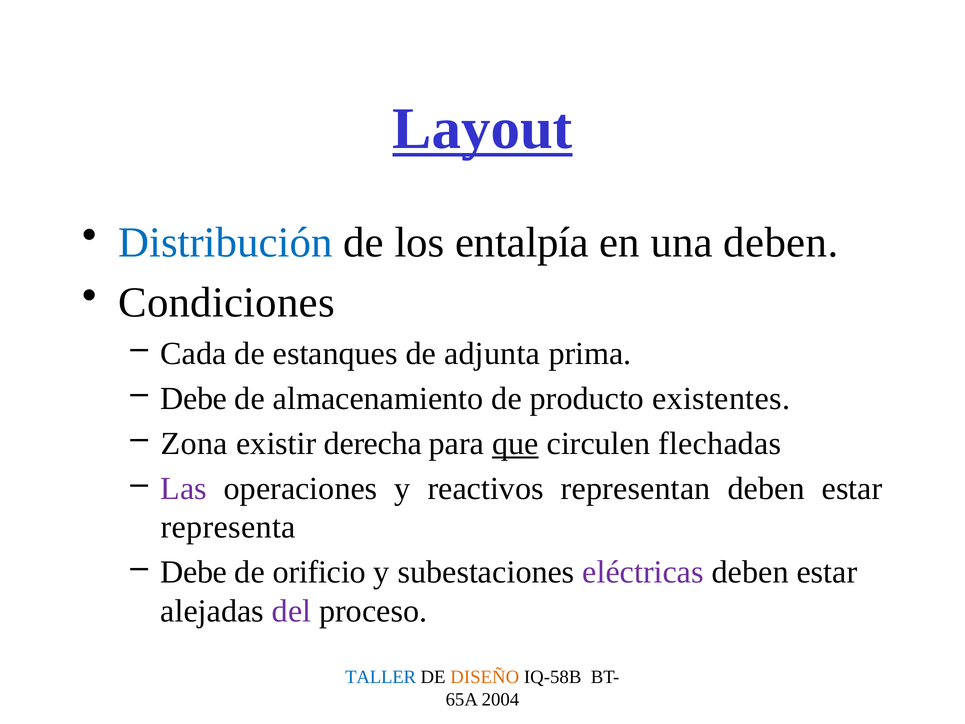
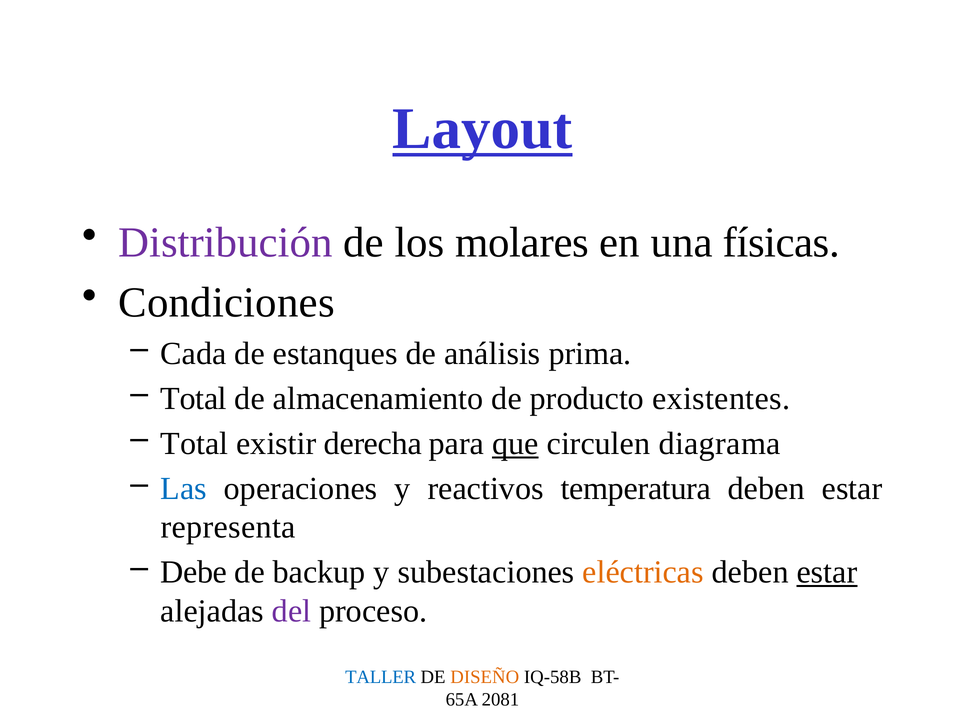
Distribución colour: blue -> purple (225, 243)
entalpía: entalpía -> molares (522, 243)
una deben: deben -> físicas (781, 243)
adjunta: adjunta -> análisis (492, 353)
Debe: Debe -> Total (194, 398)
Zona: Zona -> Total (194, 443)
flechadas: flechadas -> diagrama (720, 443)
Las colour: purple -> blue (184, 488)
representan: representan -> temperatura (636, 488)
orificio: orificio -> backup (319, 572)
eléctricas colour: purple -> orange (643, 572)
estar underline: none -> present (827, 572)
2004: 2004 -> 2081 (500, 699)
